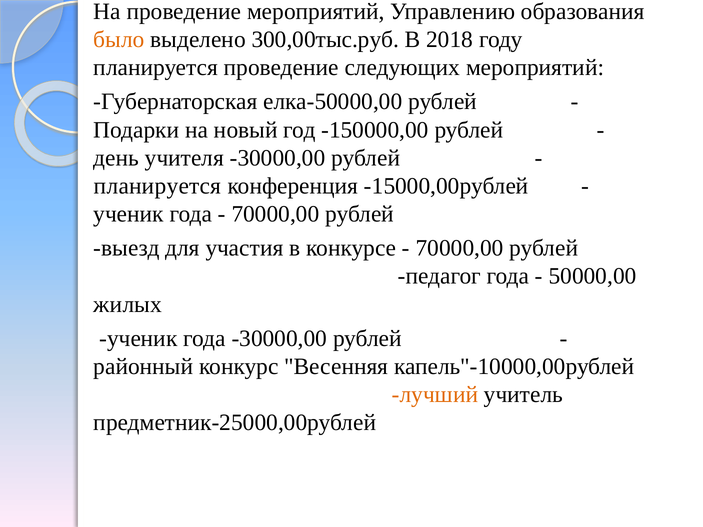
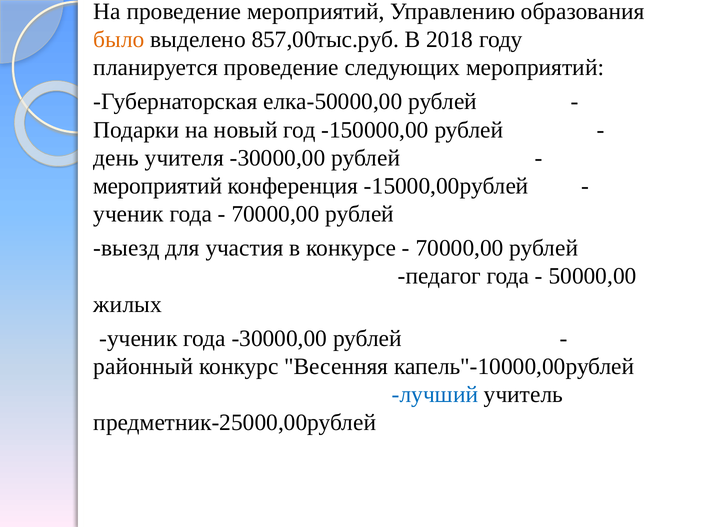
300,00тыс.руб: 300,00тыс.руб -> 857,00тыс.руб (325, 40)
планируется: планируется -> мероприятий (158, 186)
лучший colour: orange -> blue (435, 395)
